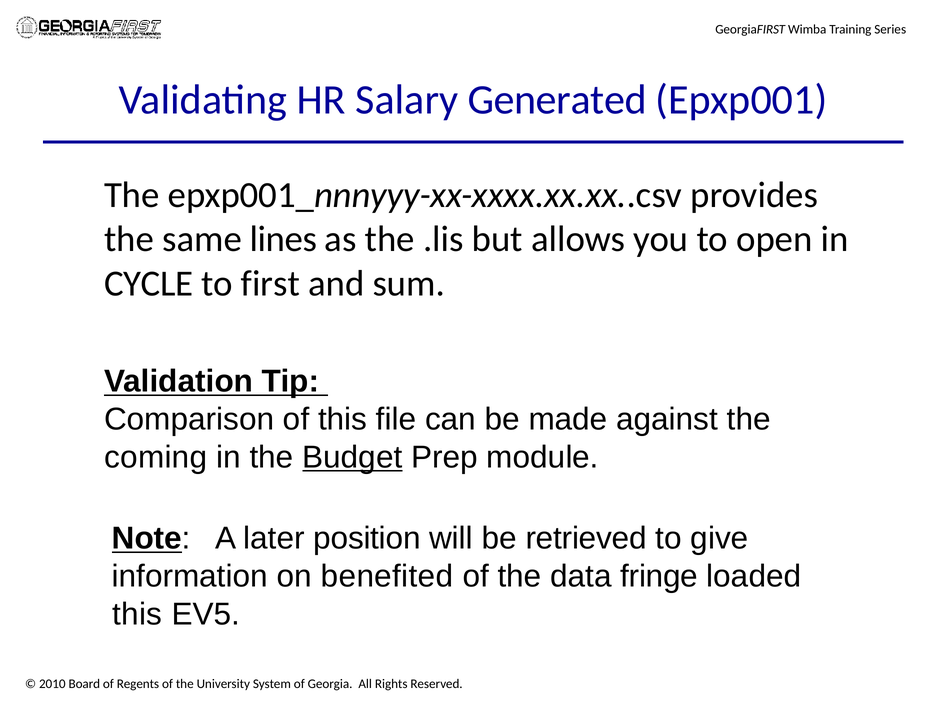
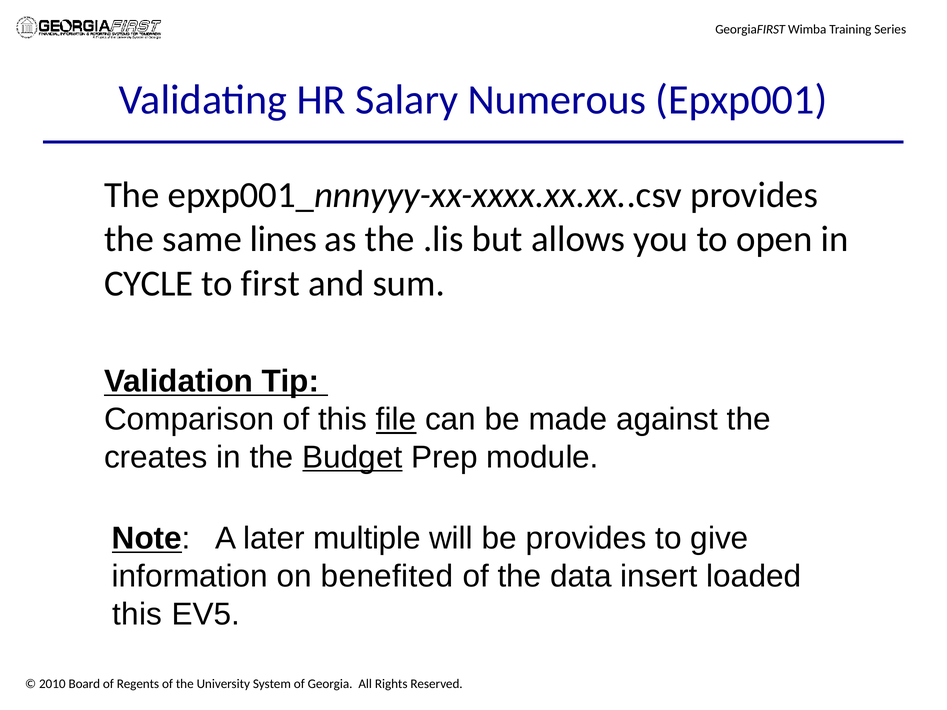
Generated: Generated -> Numerous (557, 100)
file underline: none -> present (396, 419)
coming: coming -> creates (156, 457)
position: position -> multiple (367, 539)
be retrieved: retrieved -> provides (586, 539)
fringe: fringe -> insert (659, 577)
